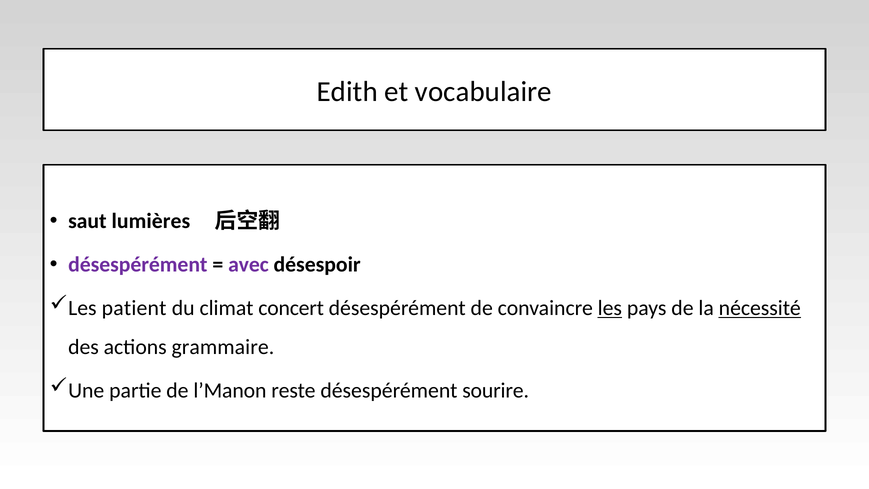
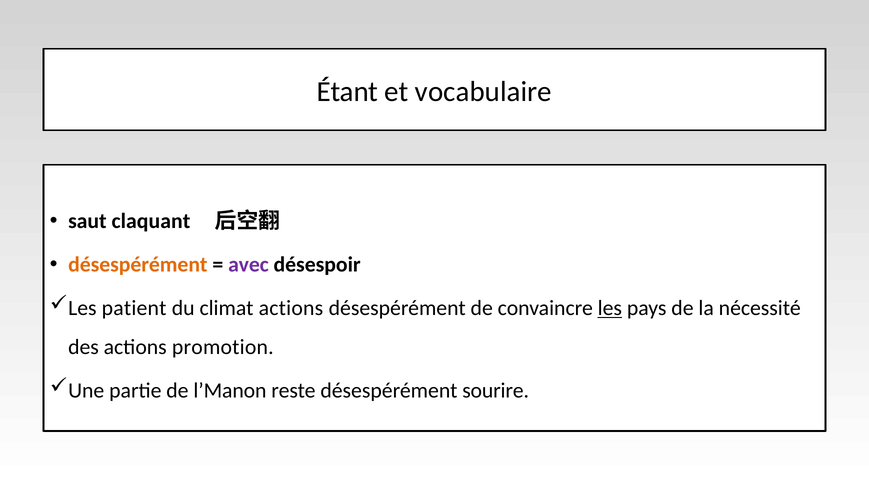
Edith: Edith -> Étant (347, 92)
lumières: lumières -> claquant (151, 221)
désespérément colour: purple -> orange (138, 265)
climat concert: concert -> actions (291, 308)
nécessité underline: present -> none (760, 308)
grammaire: grammaire -> promotion (223, 347)
